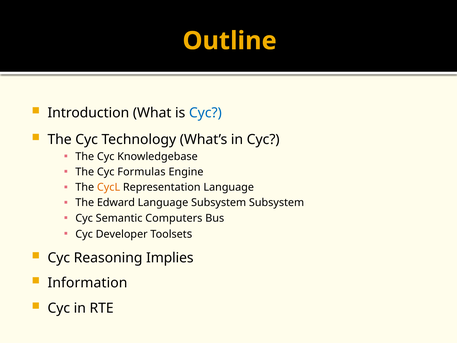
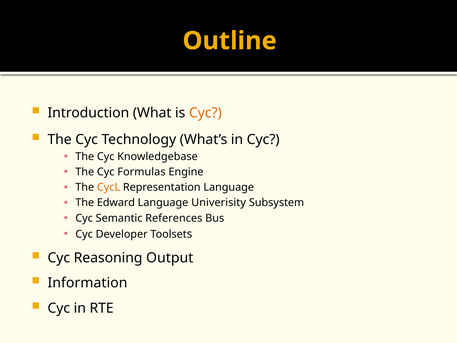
Cyc colour: blue -> orange (205, 113)
Language Subsystem: Subsystem -> Univerisity (219, 203)
Computers: Computers -> References (174, 218)
Implies: Implies -> Output (170, 258)
